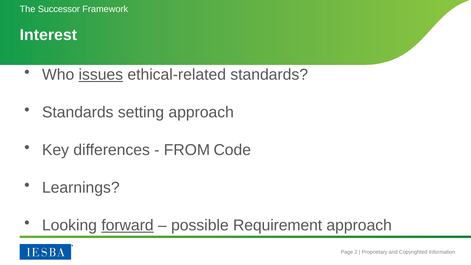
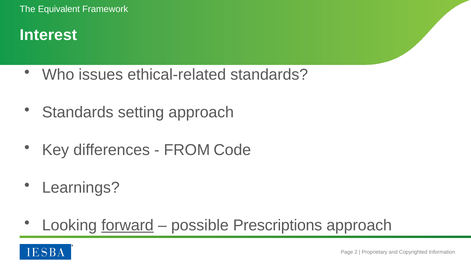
Successor: Successor -> Equivalent (59, 9)
issues underline: present -> none (101, 75)
Requirement: Requirement -> Prescriptions (278, 225)
